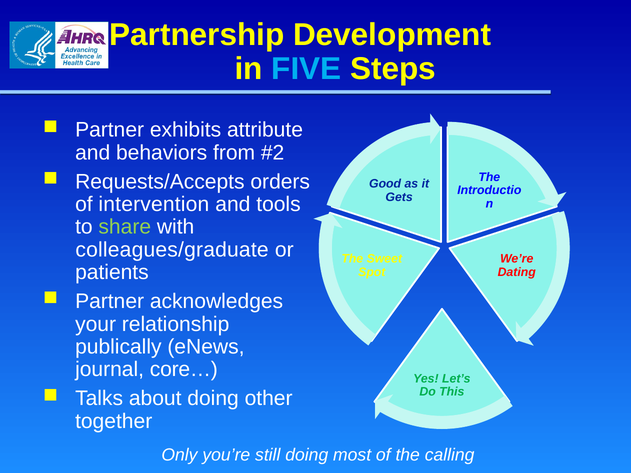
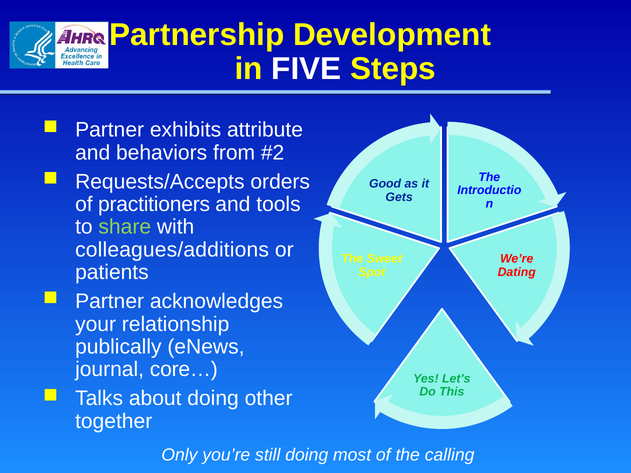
FIVE colour: light blue -> white (306, 69)
intervention: intervention -> practitioners (154, 204)
colleagues/graduate: colleagues/graduate -> colleagues/additions (172, 250)
